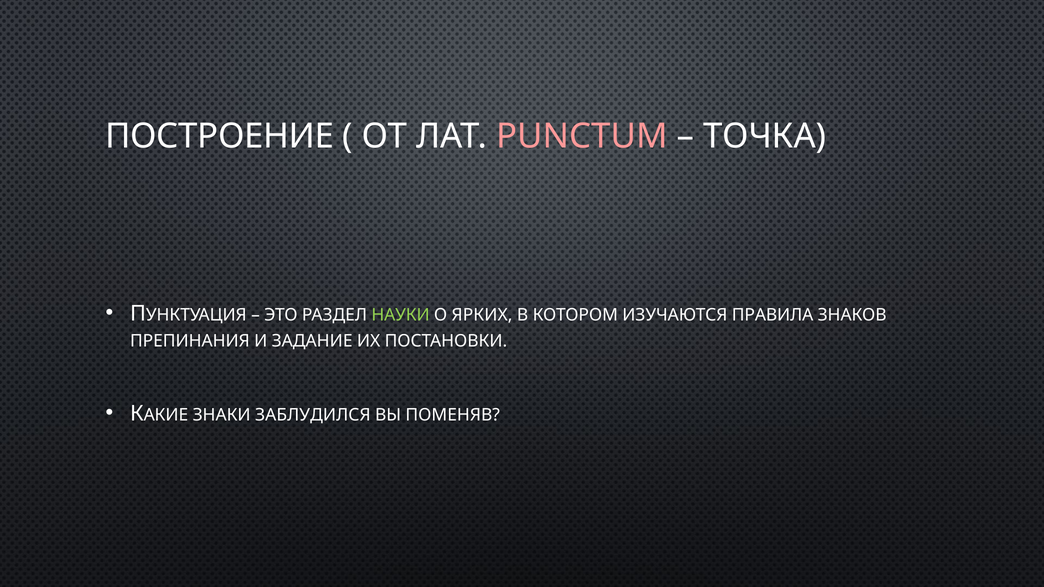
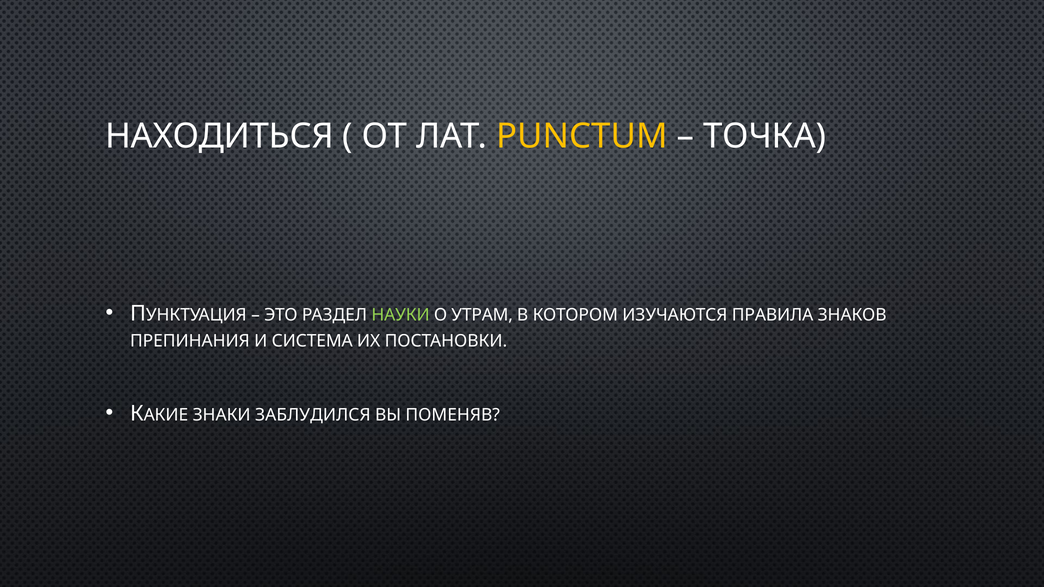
ПОСТРОЕНИЕ: ПОСТРОЕНИЕ -> НАХОДИТЬСЯ (220, 136)
PUNCTUM colour: pink -> yellow (582, 136)
ЯРКИХ: ЯРКИХ -> УТРАМ (482, 315)
ЗАДАНИЕ: ЗАДАНИЕ -> СИСТЕМА (312, 341)
